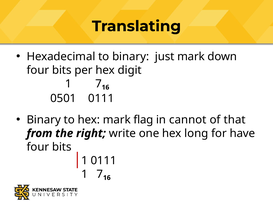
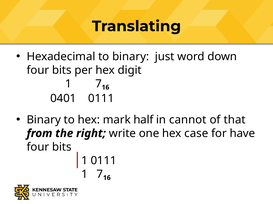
just mark: mark -> word (191, 57)
0501: 0501 -> 0401 (63, 99)
flag: flag -> half (143, 120)
long: long -> case (196, 134)
